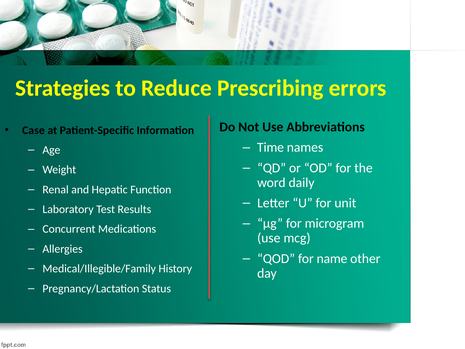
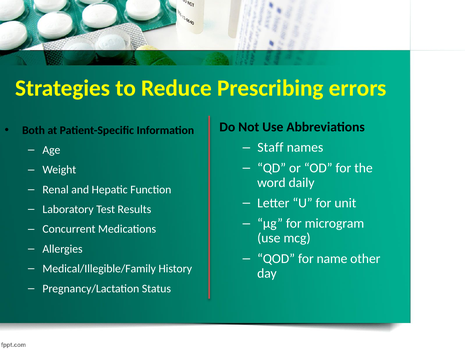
Case: Case -> Both (34, 130)
Time: Time -> Staff (270, 147)
